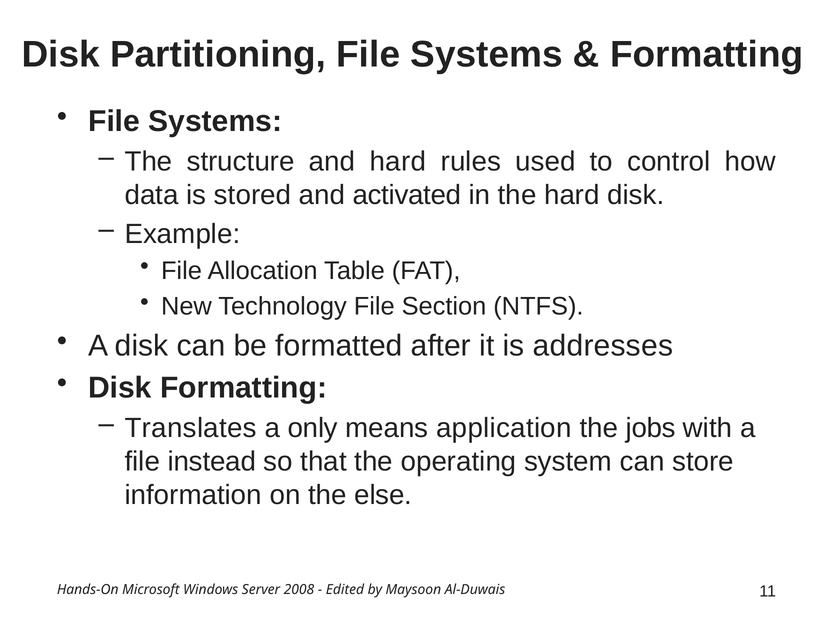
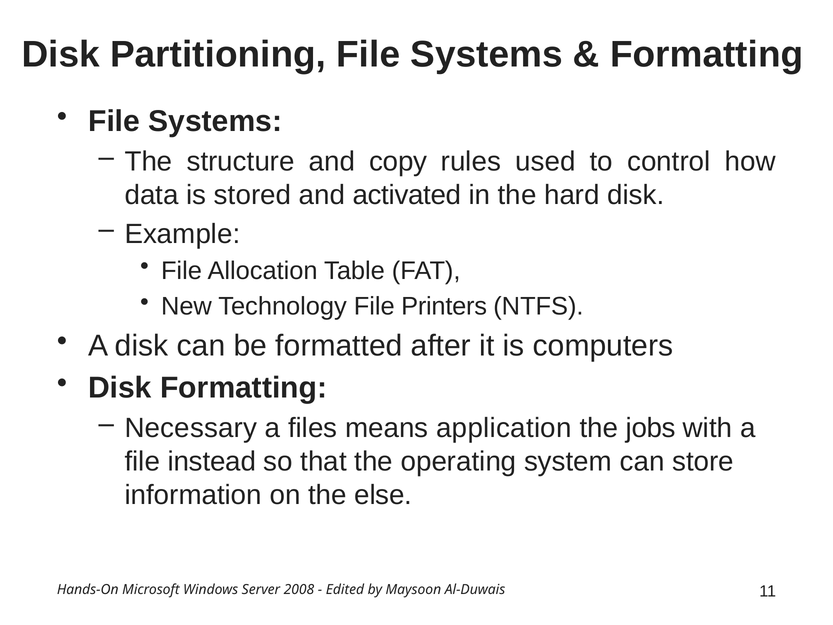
and hard: hard -> copy (398, 162)
Section: Section -> Printers (444, 306)
addresses: addresses -> computers (603, 346)
Translates: Translates -> Necessary (191, 428)
only: only -> files (313, 428)
